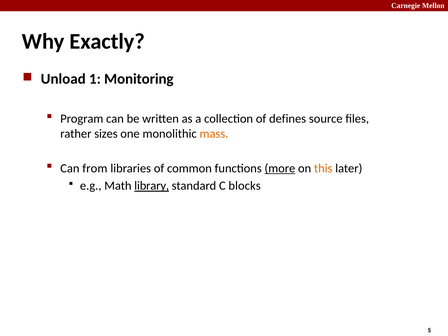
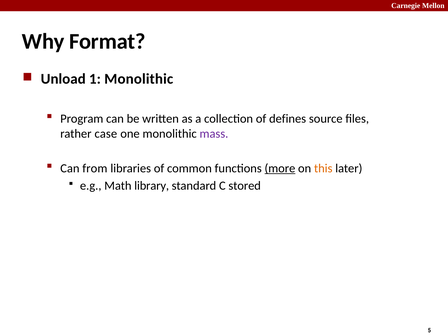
Exactly: Exactly -> Format (107, 42)
1 Monitoring: Monitoring -> Monolithic (139, 79)
sizes: sizes -> case (106, 134)
mass colour: orange -> purple (214, 134)
library underline: present -> none (152, 186)
blocks: blocks -> stored (245, 186)
